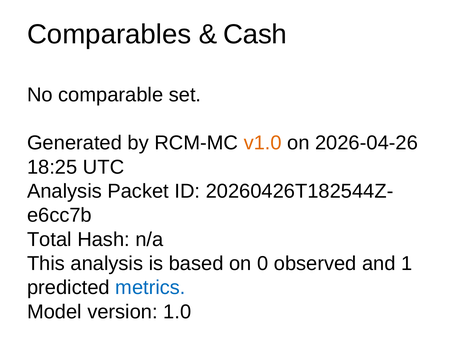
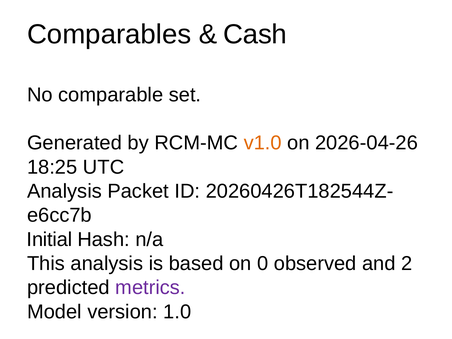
Total: Total -> Initial (49, 239)
1: 1 -> 2 (407, 264)
metrics colour: blue -> purple (150, 288)
